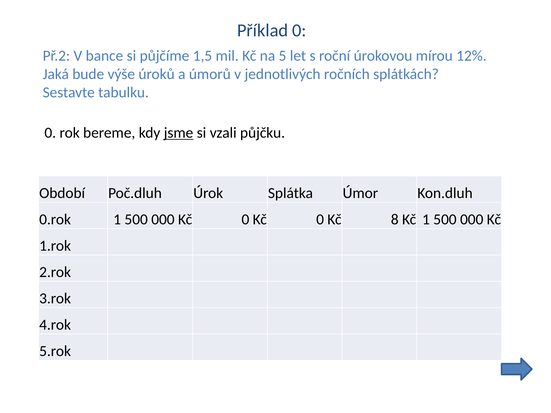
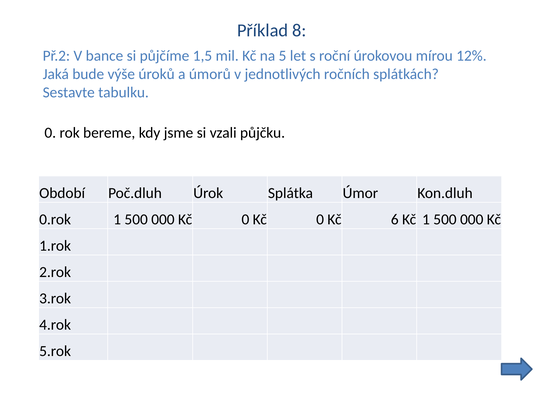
Příklad 0: 0 -> 8 (299, 31)
jsme underline: present -> none (179, 133)
8: 8 -> 6 (395, 220)
